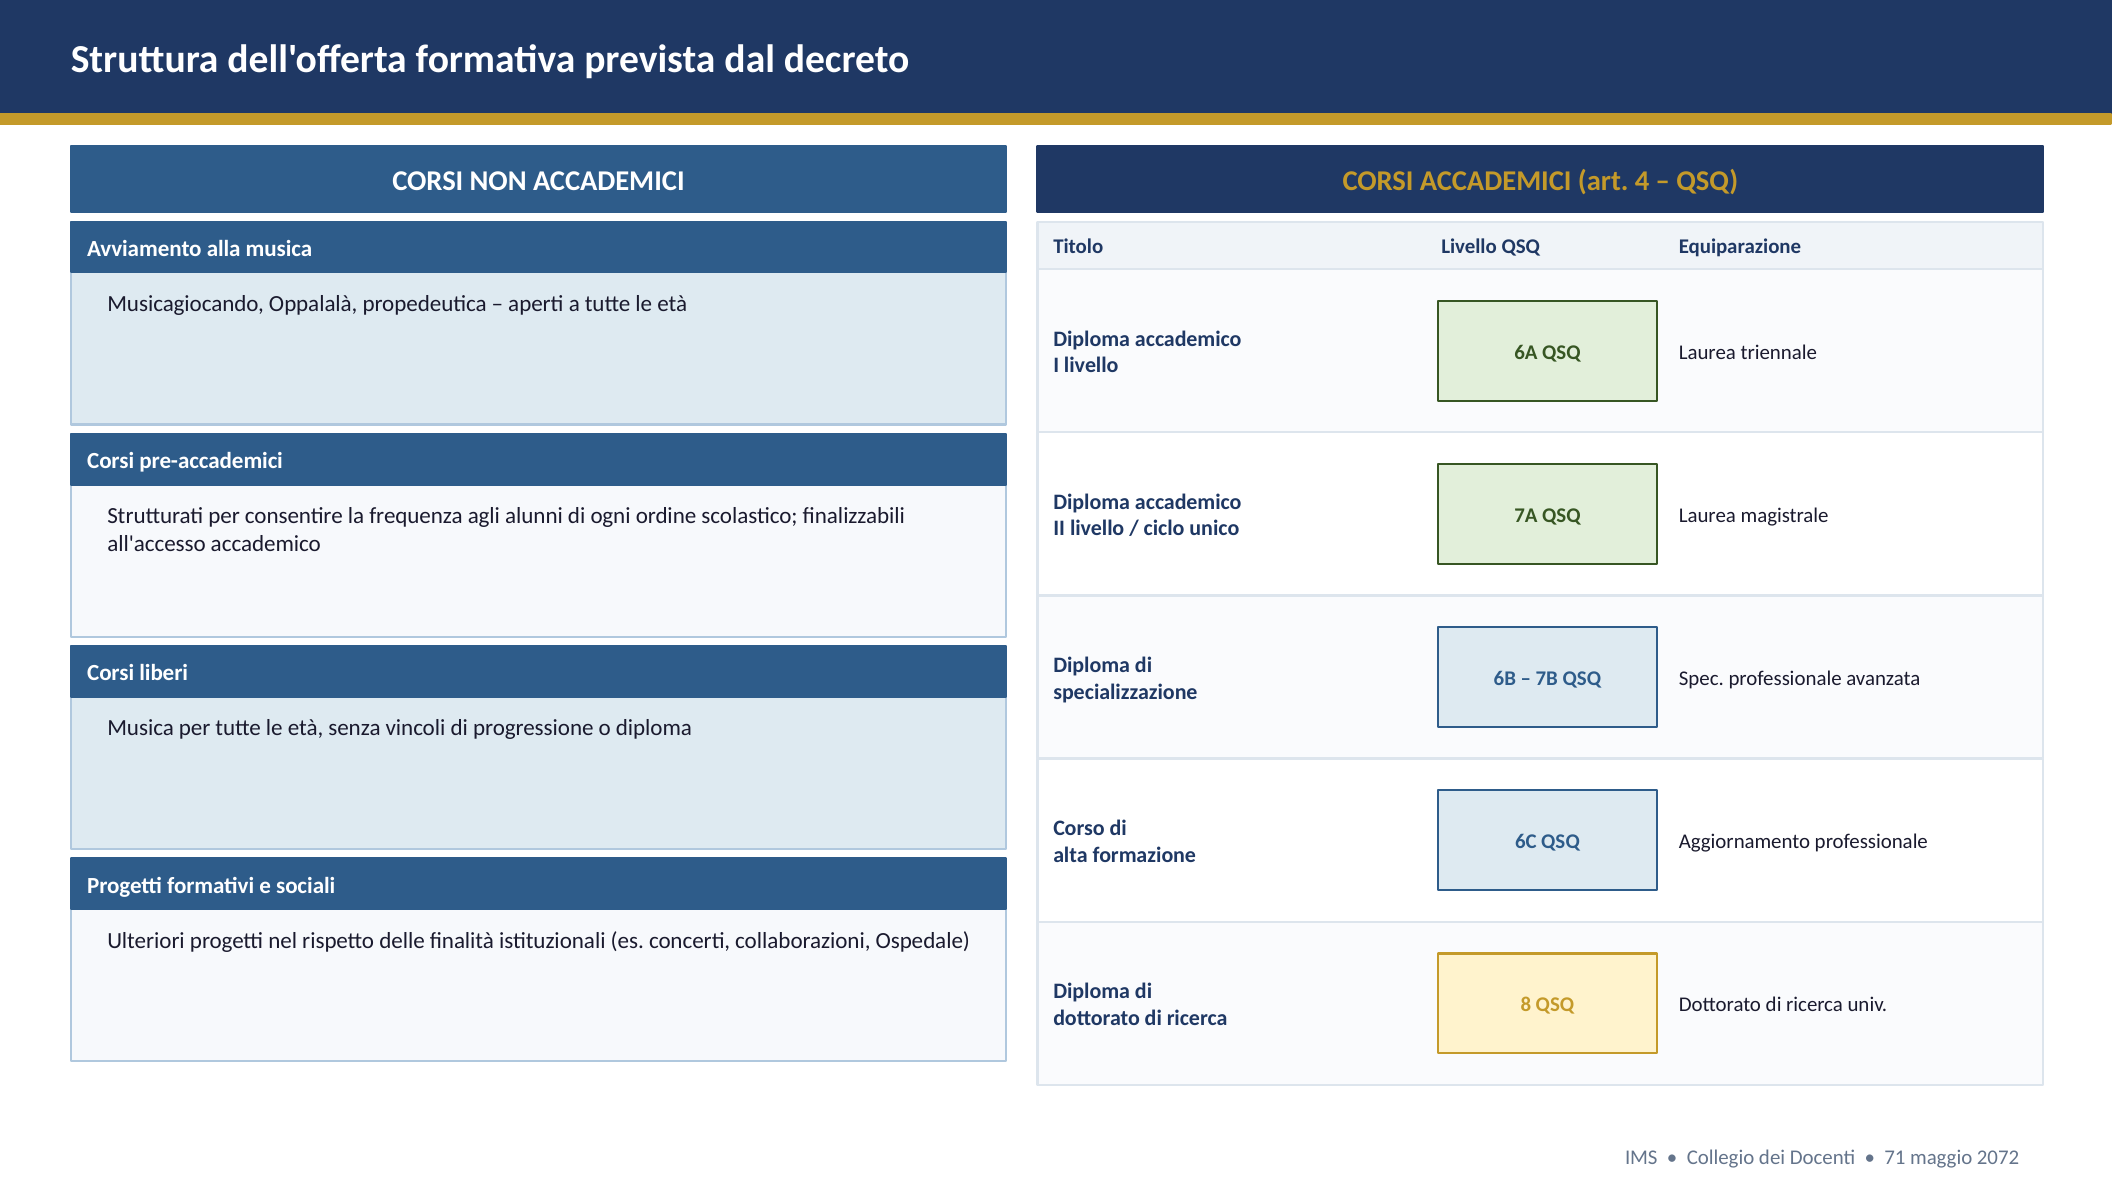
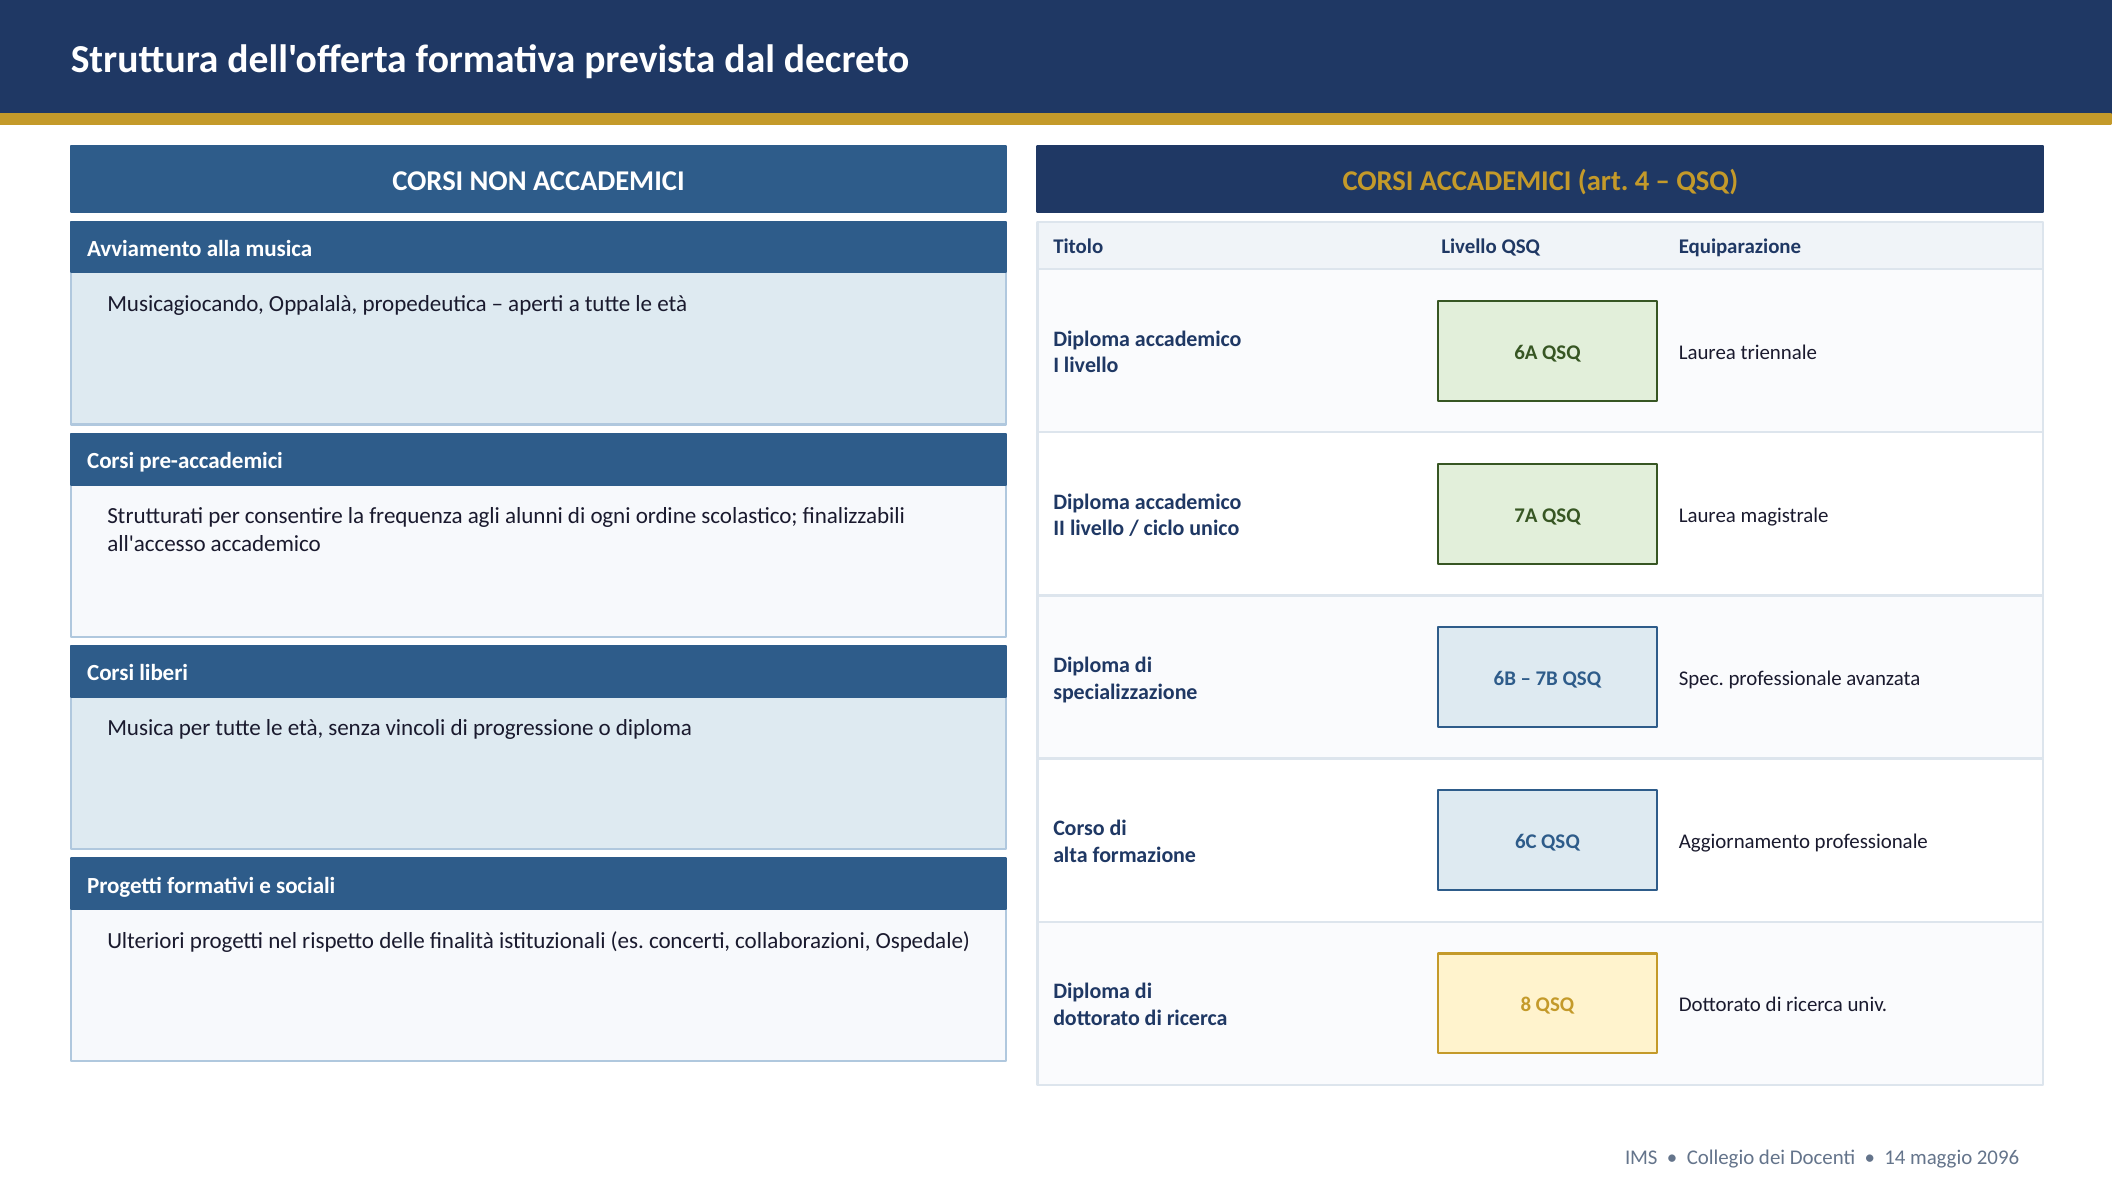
71: 71 -> 14 (1895, 1158)
2072: 2072 -> 2096 (1998, 1158)
